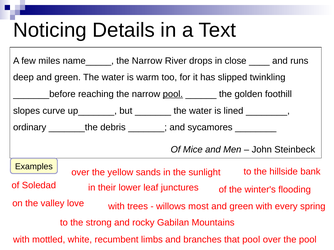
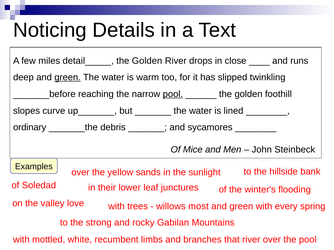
name_____: name_____ -> detail_____ (88, 61)
Narrow: Narrow -> Golden (147, 61)
green underline: none -> present (68, 78)
that pool: pool -> river (251, 240)
